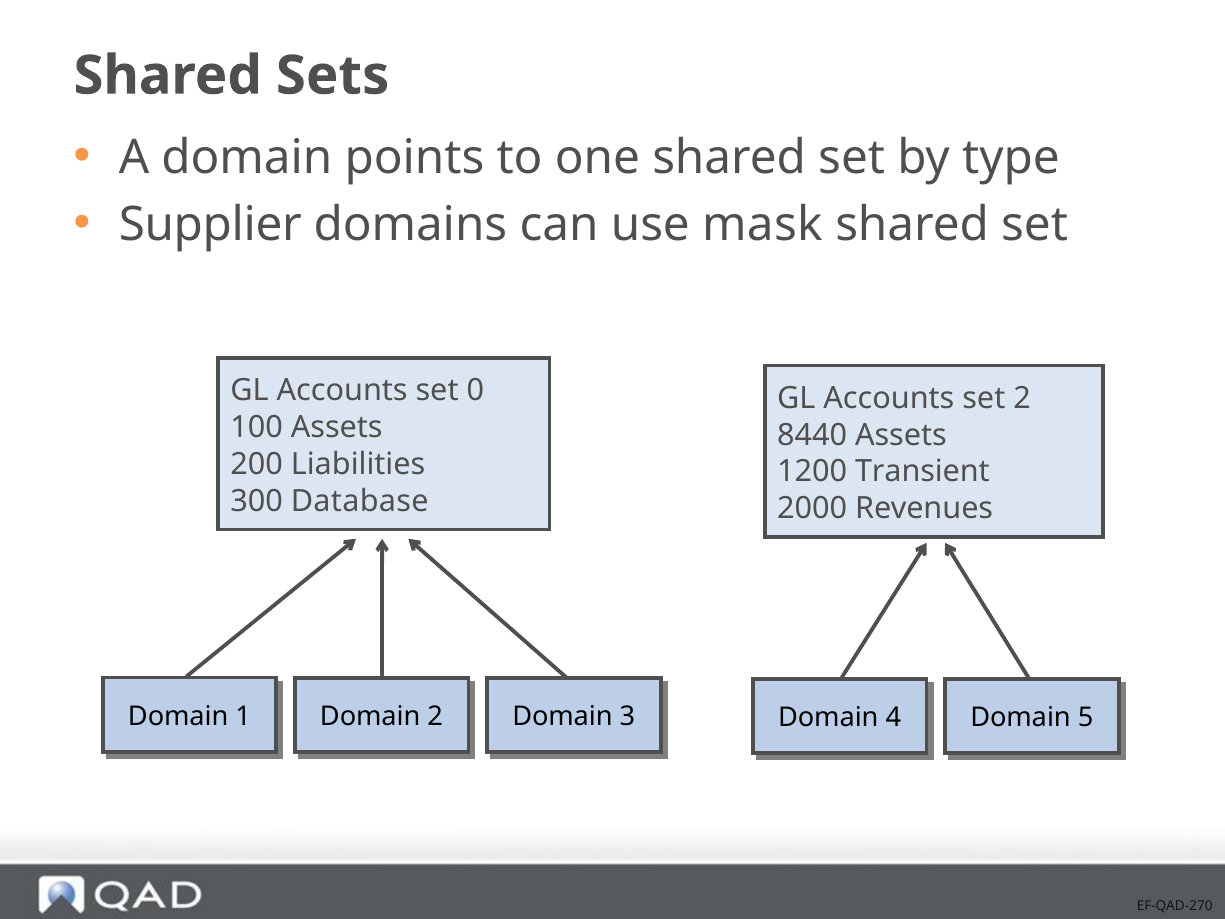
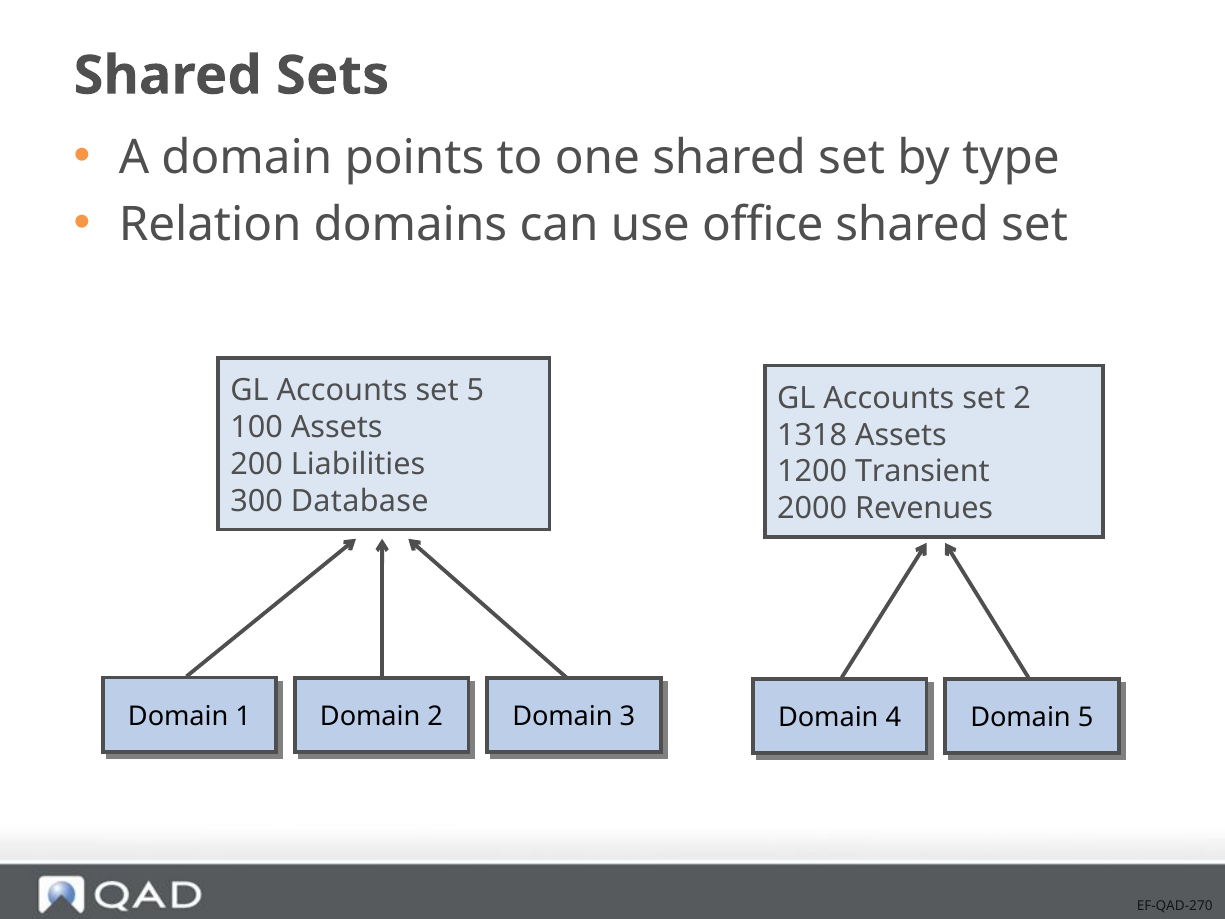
Supplier: Supplier -> Relation (210, 224)
mask: mask -> office (763, 224)
set 0: 0 -> 5 (475, 391)
8440: 8440 -> 1318 (812, 435)
